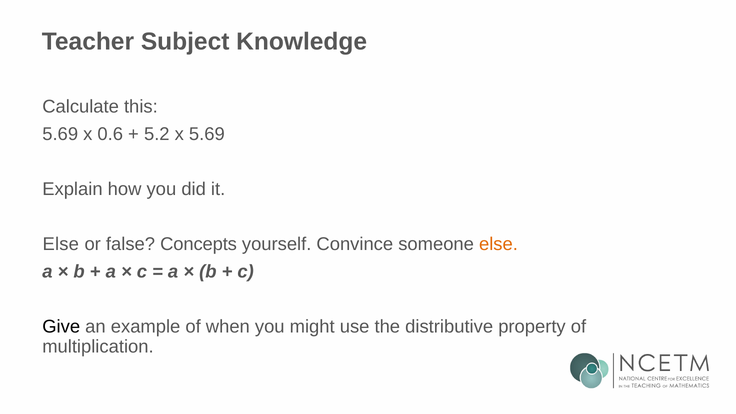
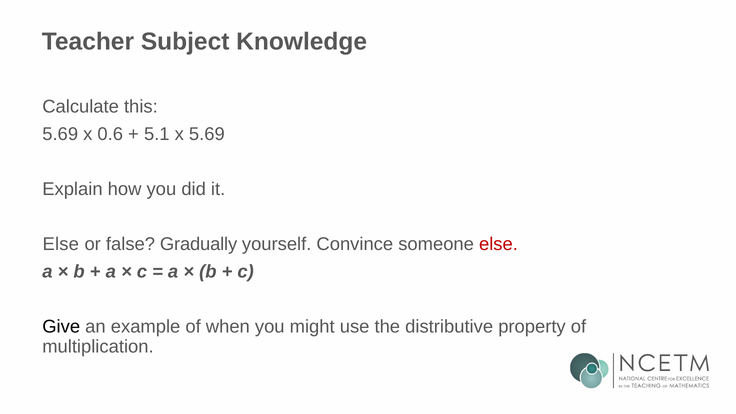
5.2: 5.2 -> 5.1 (157, 134)
Concepts: Concepts -> Gradually (199, 244)
else colour: orange -> red (498, 244)
